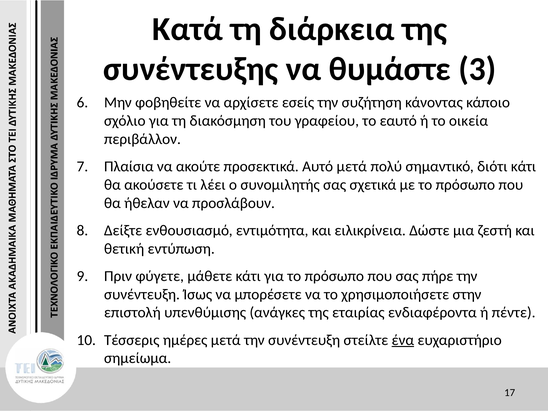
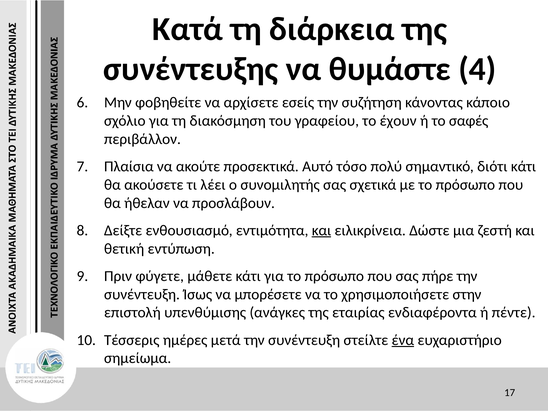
3: 3 -> 4 (477, 69)
εαυτό: εαυτό -> έχουν (398, 121)
οικεία: οικεία -> σαφές (469, 121)
Αυτό μετά: μετά -> τόσο (352, 166)
και underline: none -> present (322, 230)
